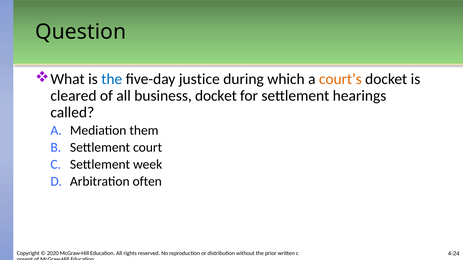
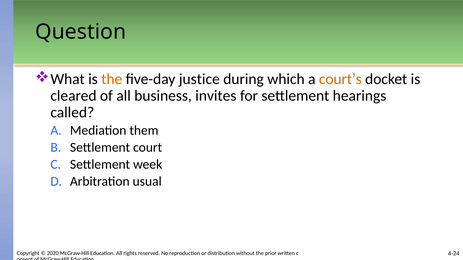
the colour: blue -> orange (112, 79)
business docket: docket -> invites (216, 96)
often: often -> usual (147, 182)
